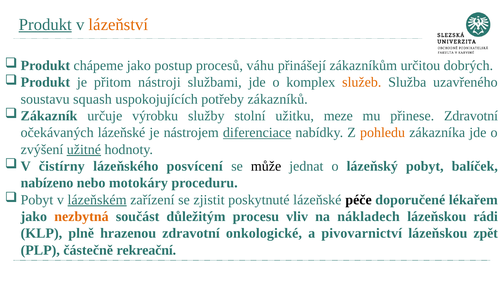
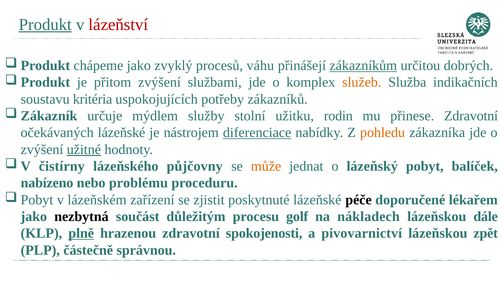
lázeňství colour: orange -> red (118, 24)
postup: postup -> zvyklý (173, 66)
zákazníkům underline: none -> present (363, 66)
přitom nástroji: nástroji -> zvýšení (159, 82)
uzavřeného: uzavřeného -> indikačních (465, 82)
squash: squash -> kritéria (93, 99)
výrobku: výrobku -> mýdlem (155, 116)
meze: meze -> rodin (338, 116)
posvícení: posvícení -> půjčovny (195, 166)
může colour: black -> orange (266, 166)
motokáry: motokáry -> problému (138, 183)
lázeňském underline: present -> none (97, 200)
nezbytná colour: orange -> black (81, 217)
vliv: vliv -> golf (297, 217)
rádi: rádi -> dále (486, 217)
plně underline: none -> present (81, 233)
onkologické: onkologické -> spokojenosti (264, 233)
rekreační: rekreační -> správnou (146, 250)
